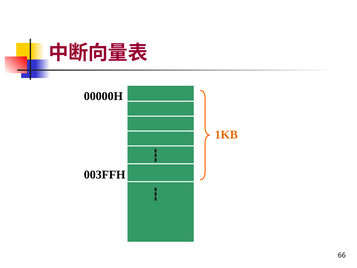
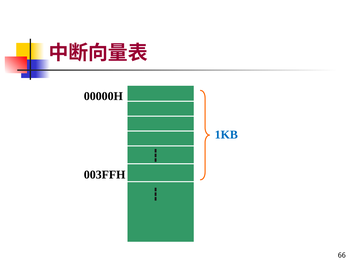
1KB colour: orange -> blue (226, 135)
